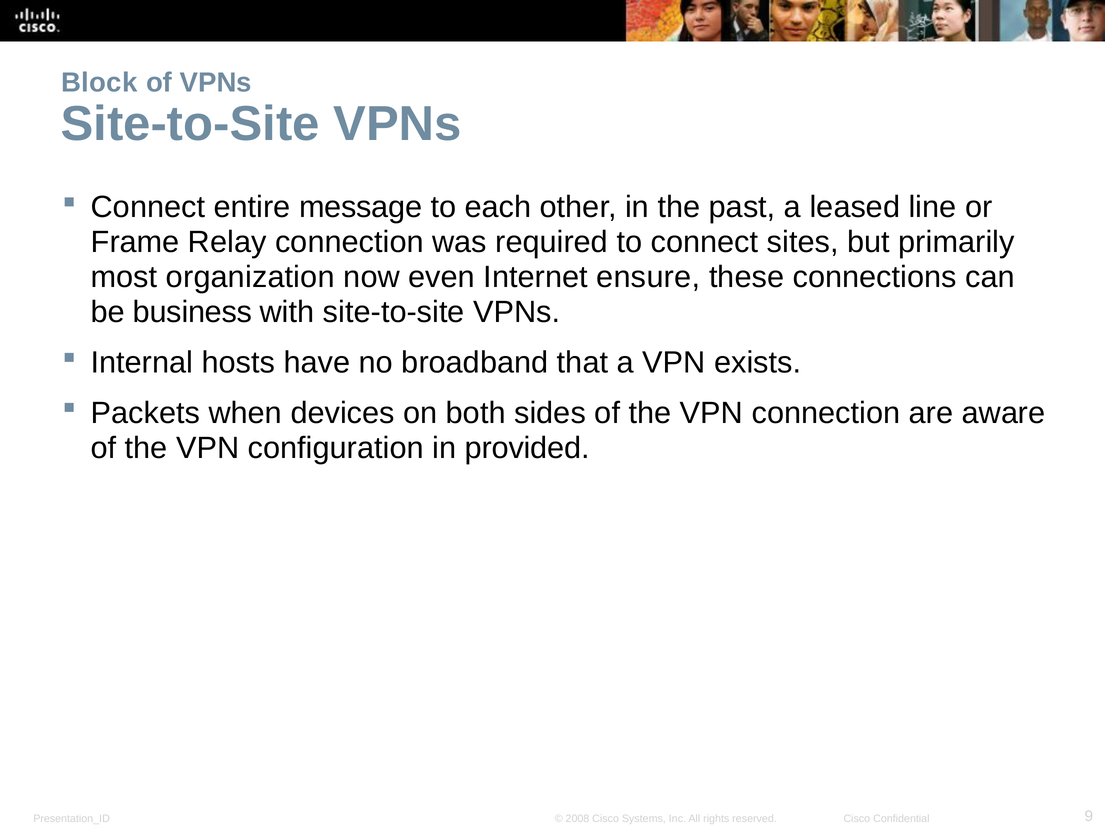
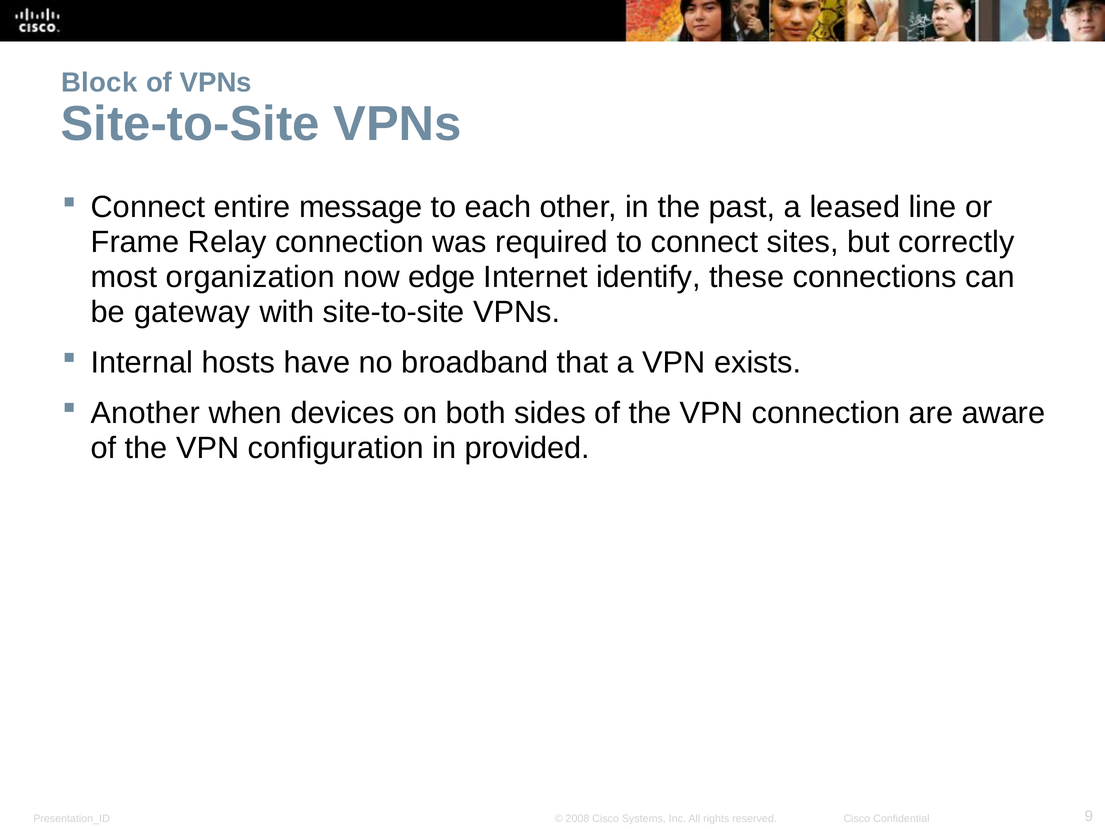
primarily: primarily -> correctly (956, 242)
even: even -> edge (442, 277)
ensure: ensure -> identify (648, 277)
business: business -> gateway (192, 312)
Packets: Packets -> Another (145, 413)
